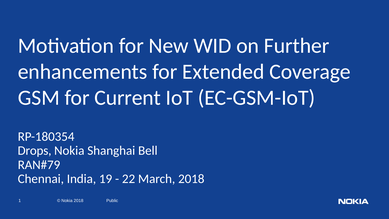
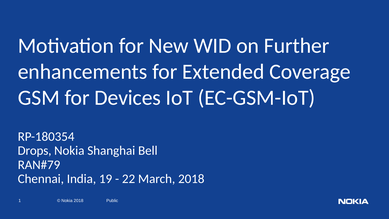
Current: Current -> Devices (128, 98)
